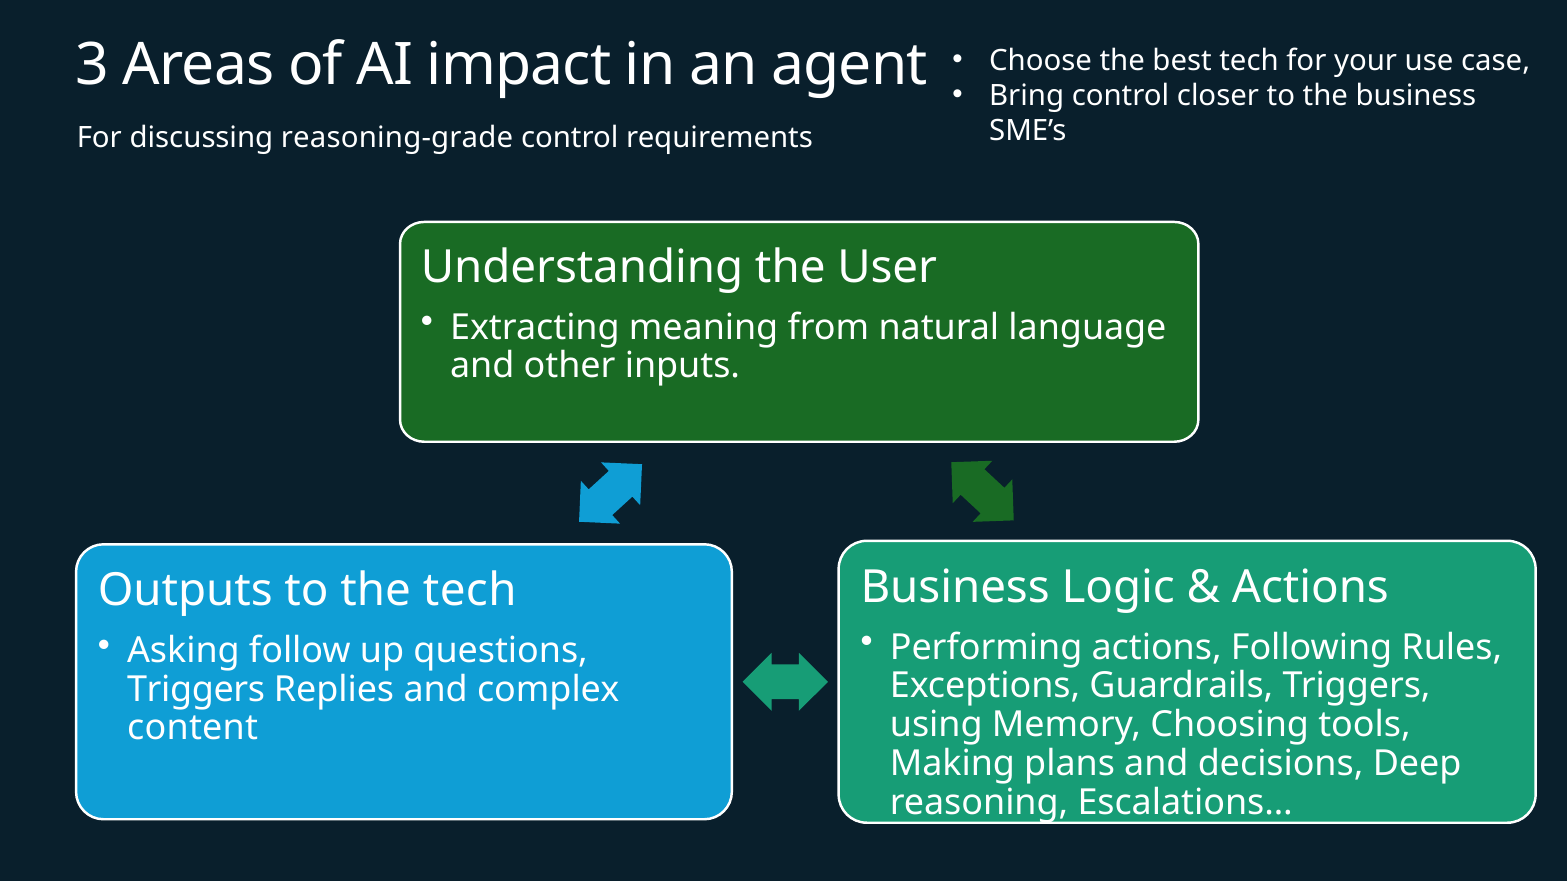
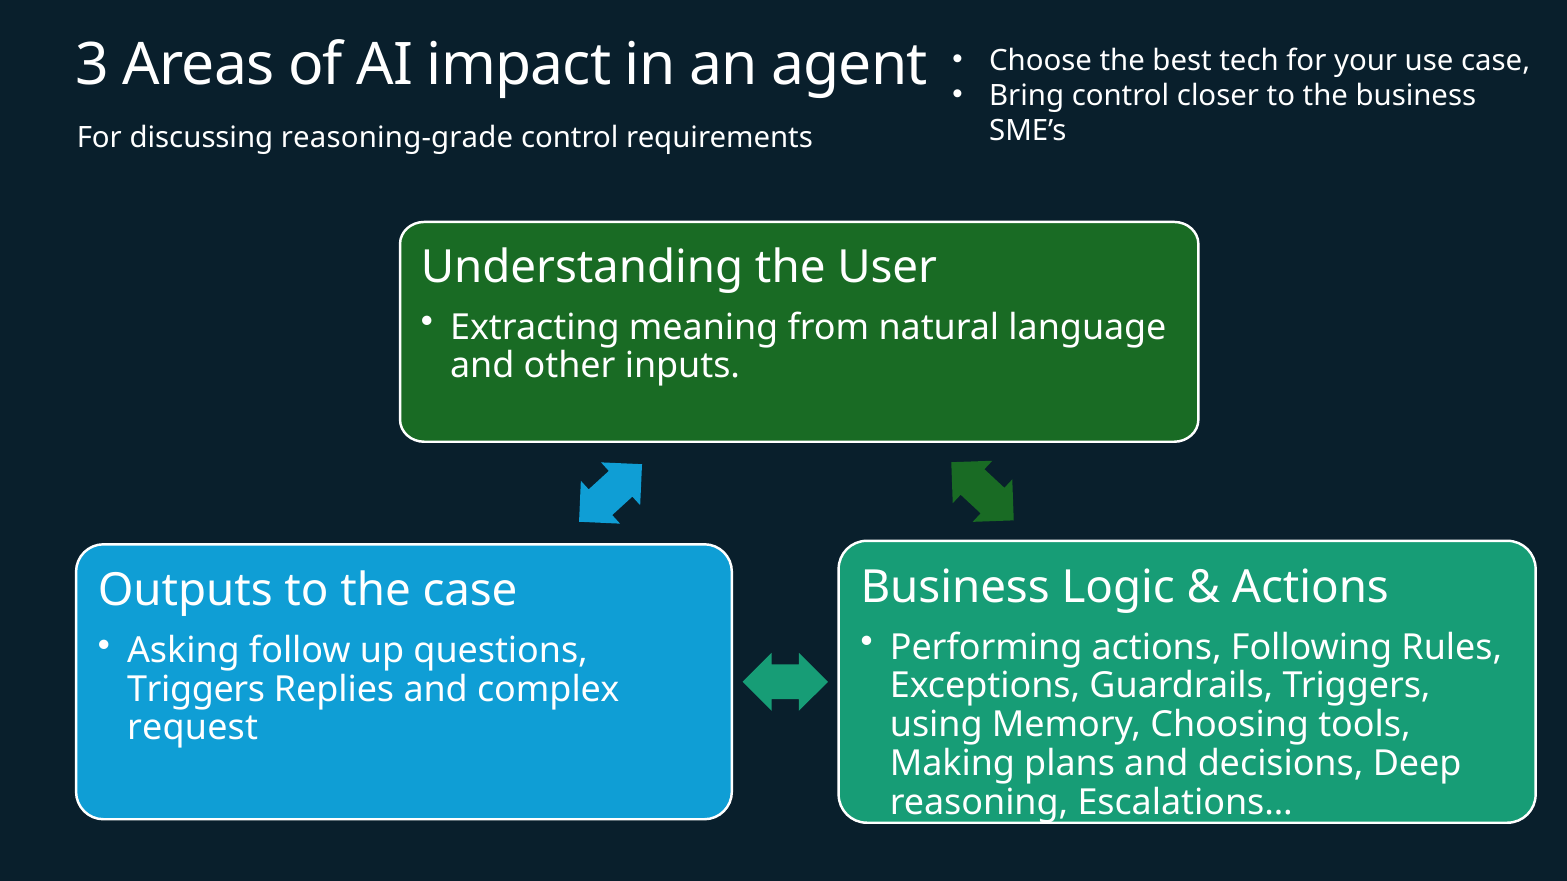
the tech: tech -> case (470, 591)
content: content -> request (193, 728)
